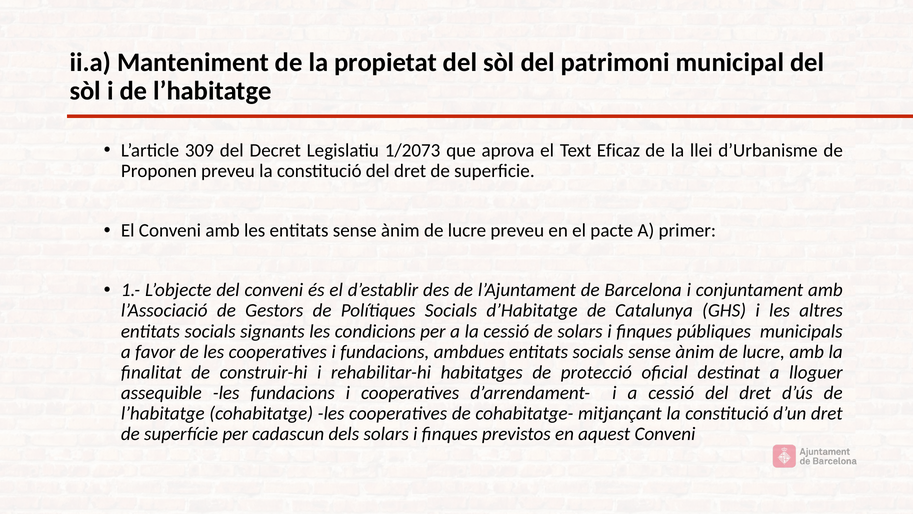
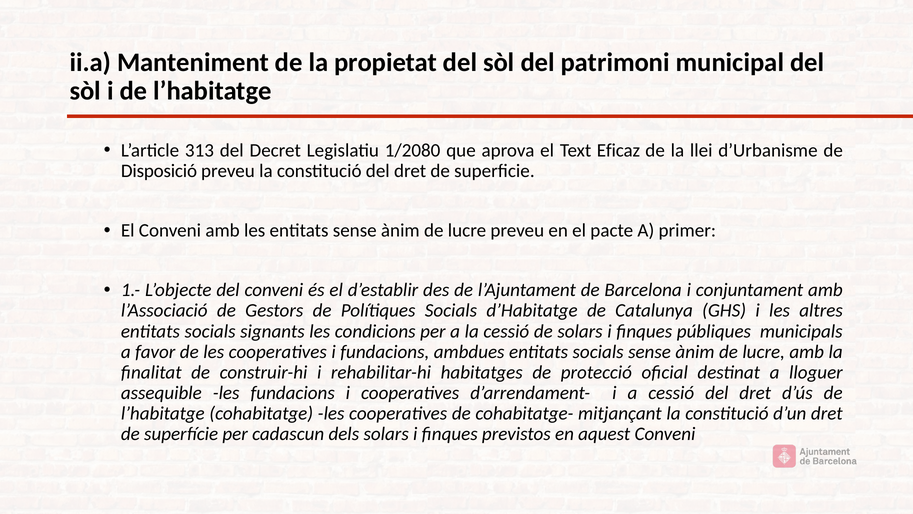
309: 309 -> 313 (199, 150)
1/2073: 1/2073 -> 1/2080 (413, 150)
Proponen: Proponen -> Disposició (159, 171)
